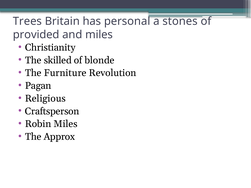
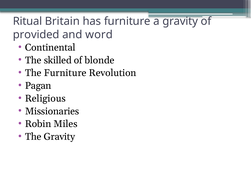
Trees: Trees -> Ritual (28, 21)
has personal: personal -> furniture (127, 21)
a stones: stones -> gravity (180, 21)
and miles: miles -> word (99, 35)
Christianity: Christianity -> Continental (50, 48)
Craftsperson: Craftsperson -> Missionaries (52, 111)
The Approx: Approx -> Gravity (59, 137)
